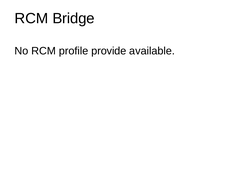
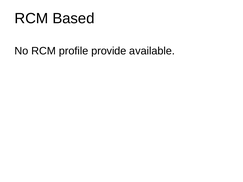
Bridge: Bridge -> Based (73, 18)
